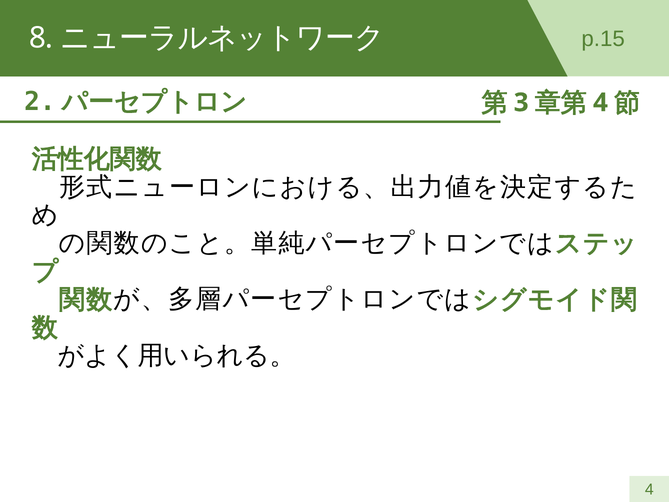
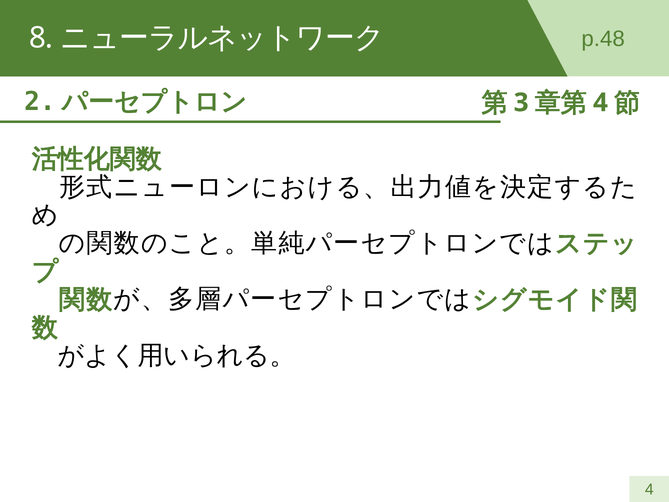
p.15: p.15 -> p.48 (603, 39)
